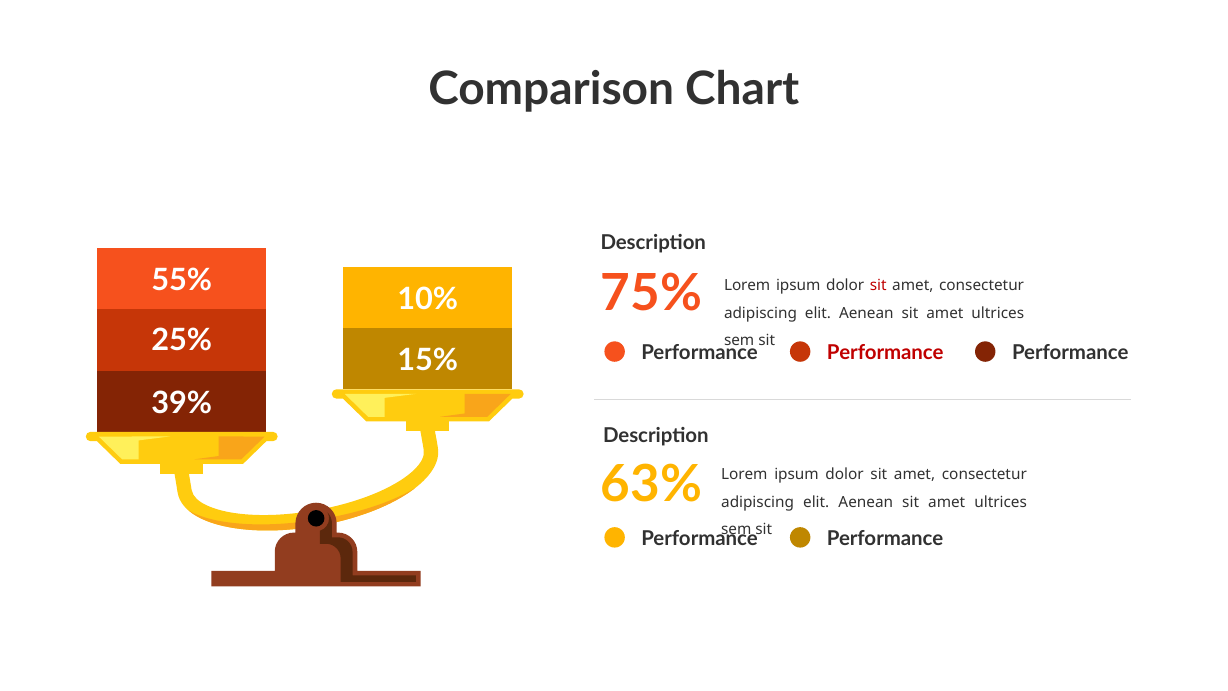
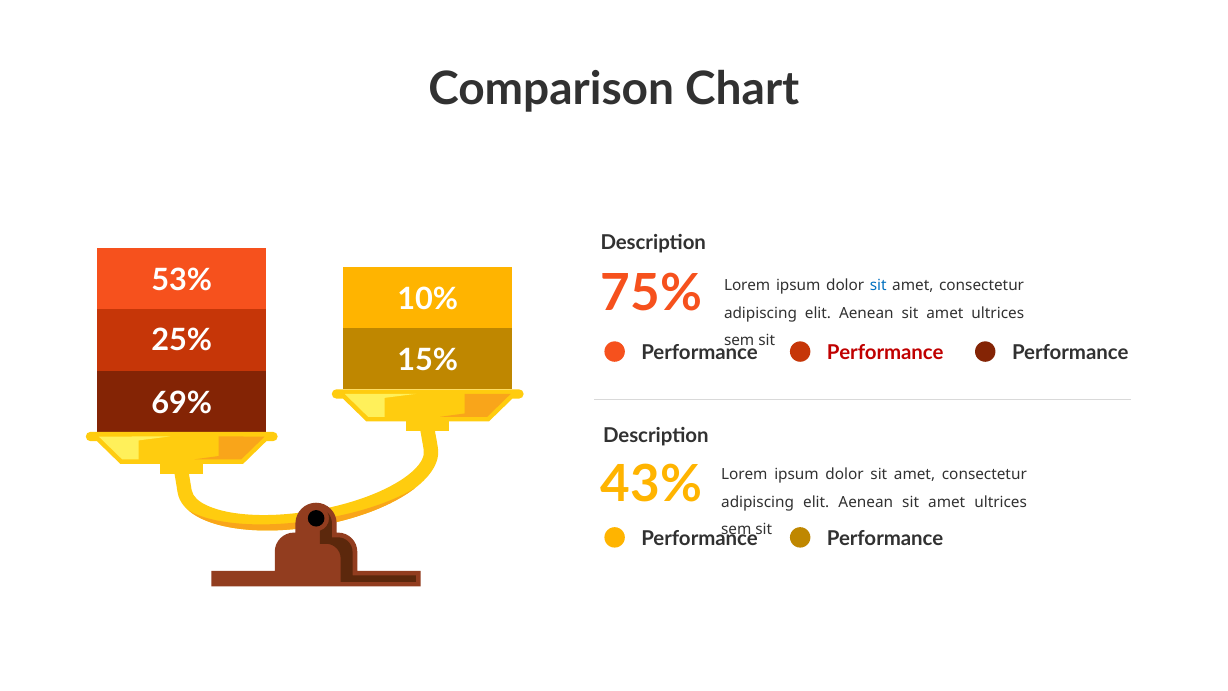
55%: 55% -> 53% (182, 281)
sit colour: red -> blue (878, 286)
39%: 39% -> 69% (182, 403)
63%: 63% -> 43% (651, 484)
